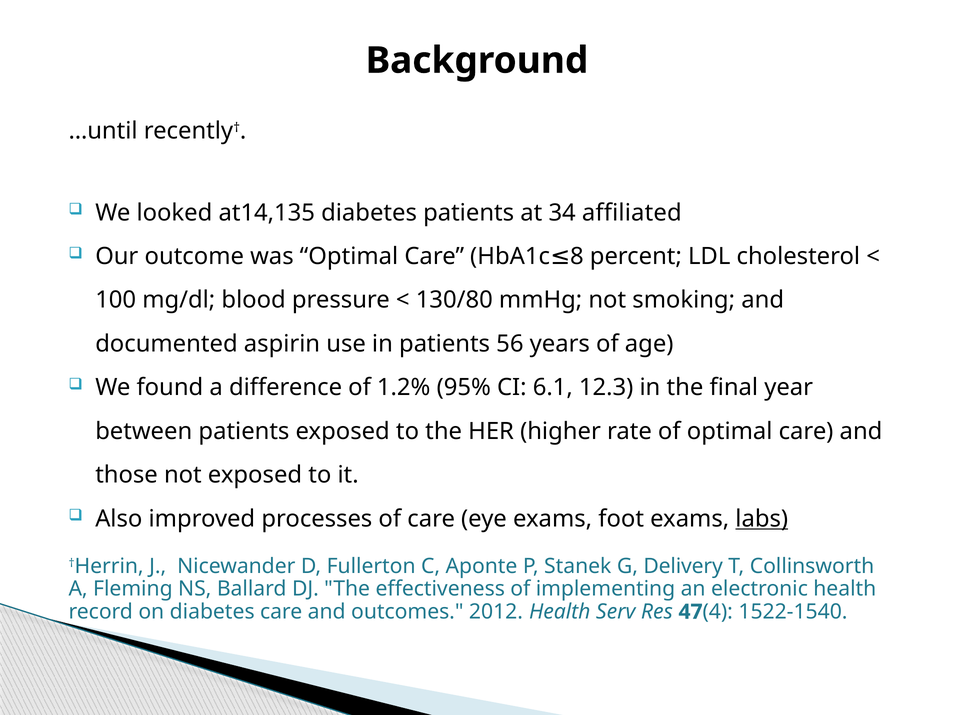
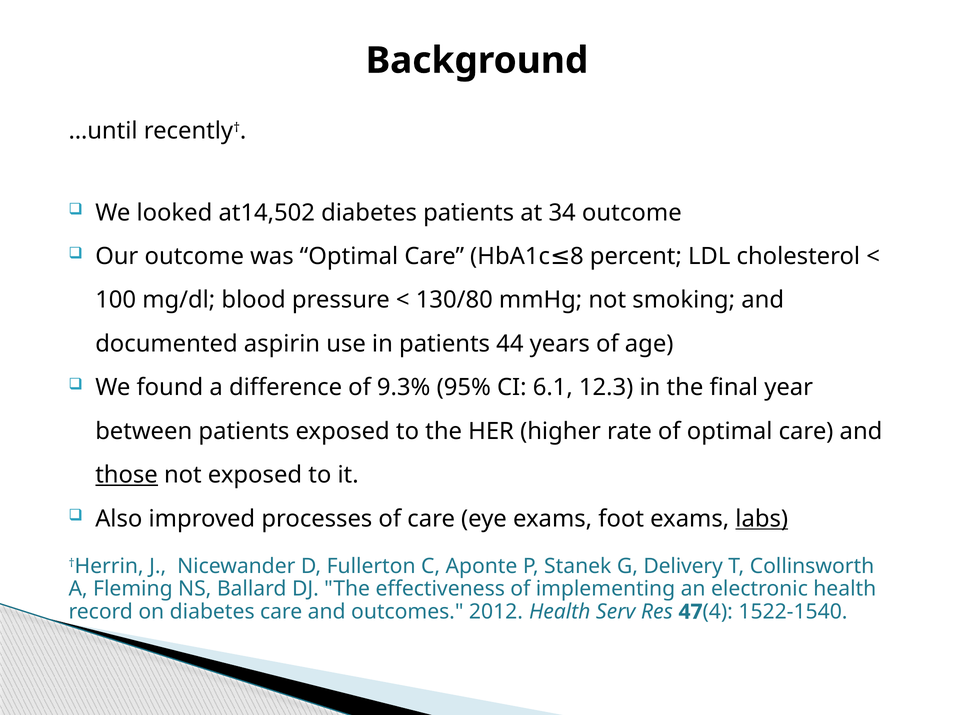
at14,135: at14,135 -> at14,502 (267, 213)
34 affiliated: affiliated -> outcome (632, 213)
56: 56 -> 44 (510, 344)
1.2%: 1.2% -> 9.3% (404, 388)
those underline: none -> present (127, 475)
